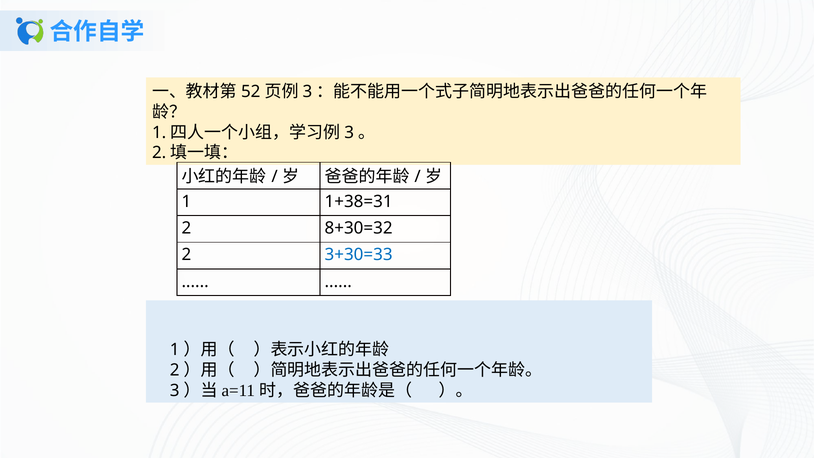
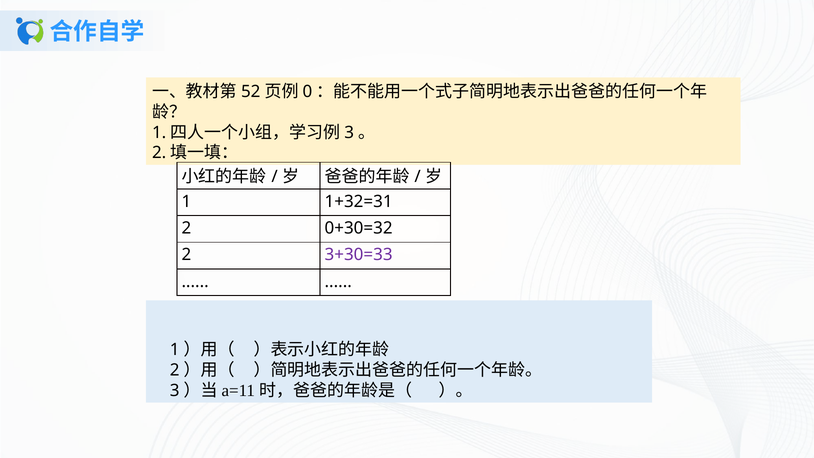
3: 3 -> 0 (307, 92)
1+38=31: 1+38=31 -> 1+32=31 (359, 202)
8+30=32: 8+30=32 -> 0+30=32 (359, 228)
3+30=33 colour: blue -> purple (359, 255)
